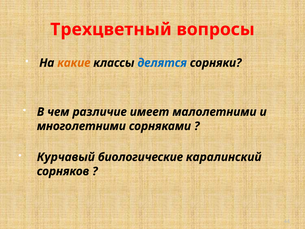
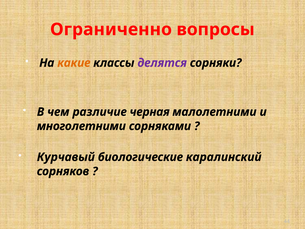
Трехцветный: Трехцветный -> Ограниченно (111, 29)
делятся colour: blue -> purple (162, 63)
имеет: имеет -> черная (150, 112)
